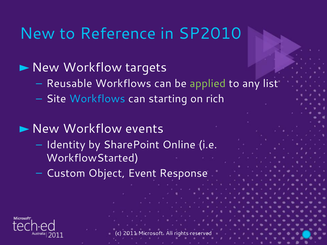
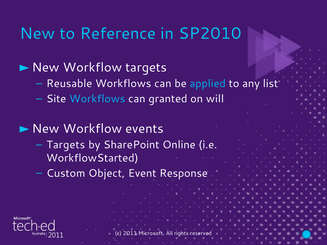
applied colour: light green -> light blue (208, 84)
starting: starting -> granted (168, 99)
rich: rich -> will (215, 99)
Identity: Identity -> Targets (66, 145)
